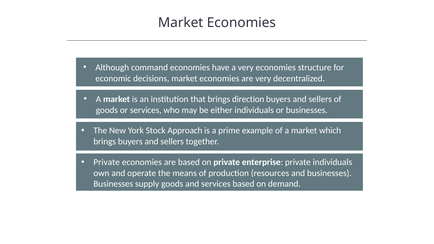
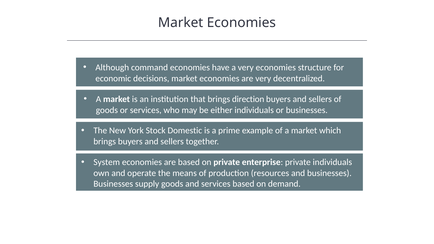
Approach: Approach -> Domestic (185, 131)
Private: Private -> System (107, 162)
